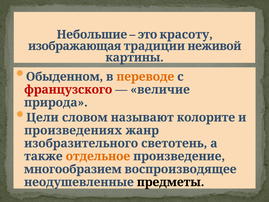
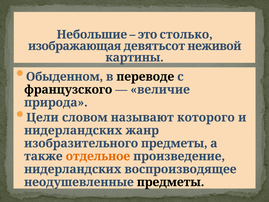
красоту: красоту -> столько (186, 35)
традиции: традиции -> девятьсот (154, 46)
переводе colour: orange -> black (145, 77)
французского colour: red -> black (68, 90)
колорите: колорите -> которого (206, 117)
произведениях: произведениях -> нидерландских (73, 130)
изобразительного светотень: светотень -> предметы (174, 143)
многообразием: многообразием -> нидерландских (73, 169)
